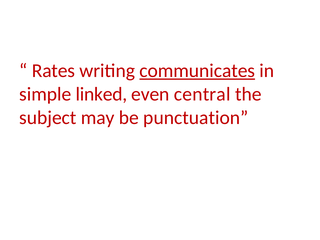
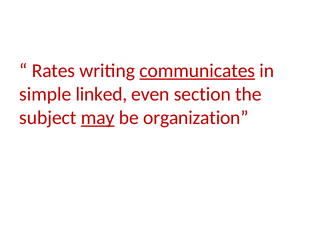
central: central -> section (202, 94)
may underline: none -> present (98, 118)
punctuation: punctuation -> organization (196, 118)
